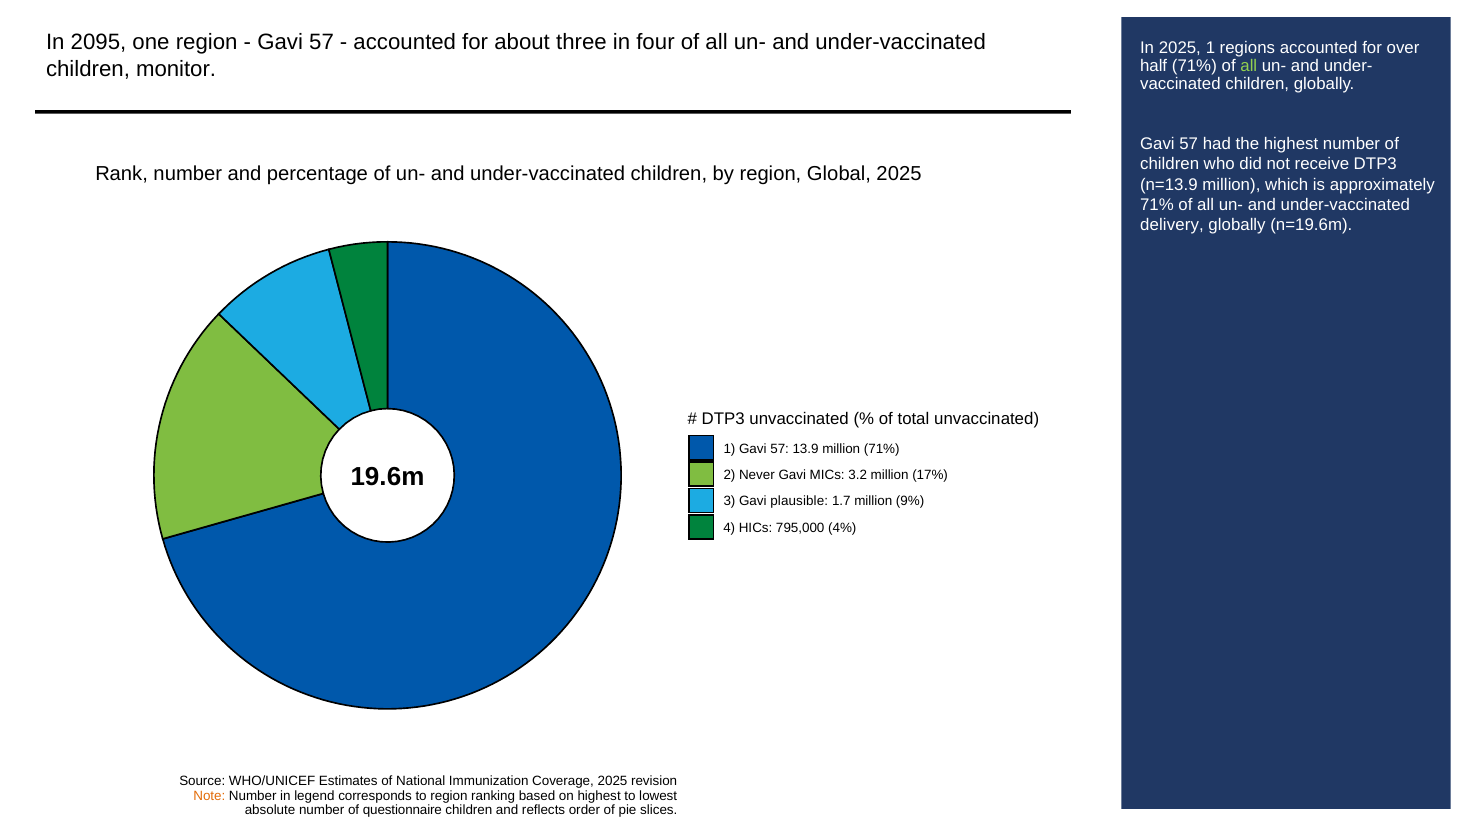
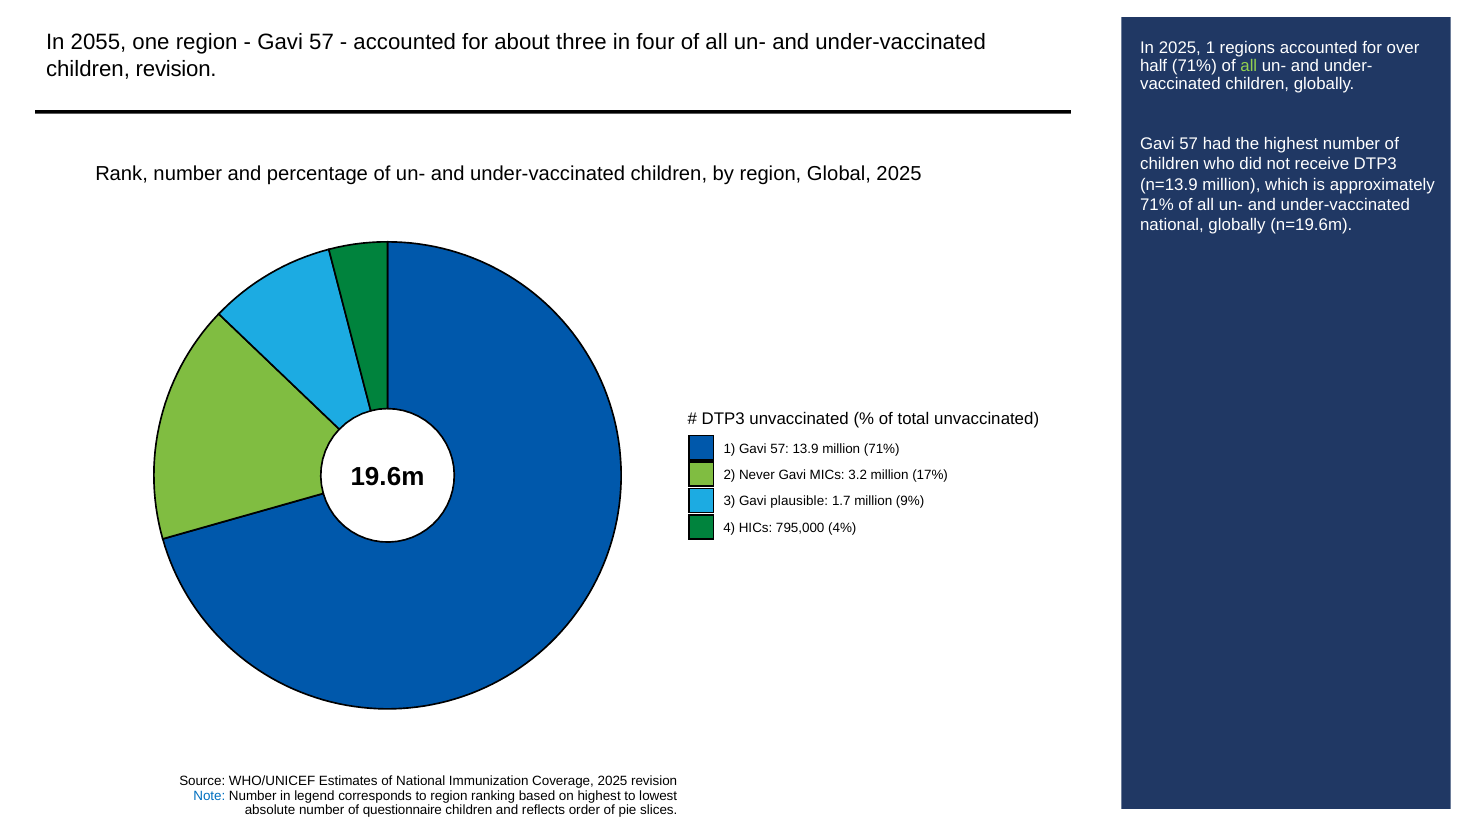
2095: 2095 -> 2055 (98, 42)
children monitor: monitor -> revision (176, 69)
delivery: delivery -> national (1172, 225)
Note colour: orange -> blue (209, 796)
